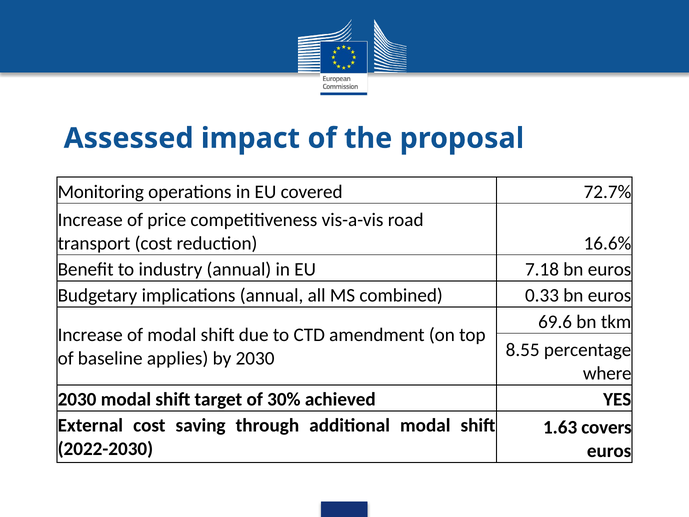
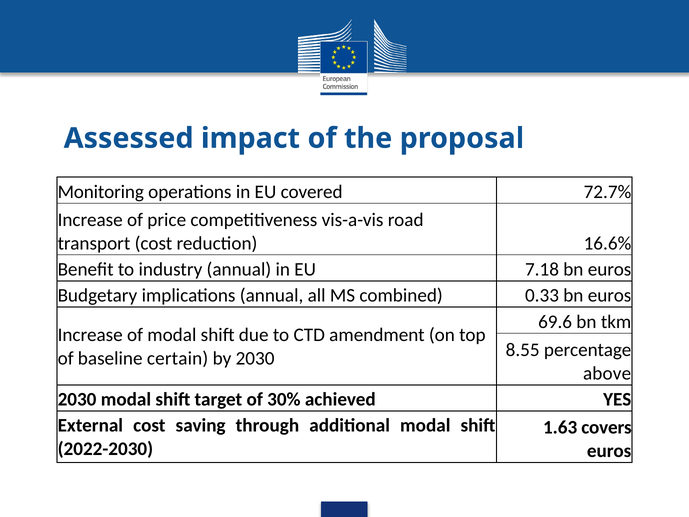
applies: applies -> certain (178, 358)
where: where -> above (607, 373)
